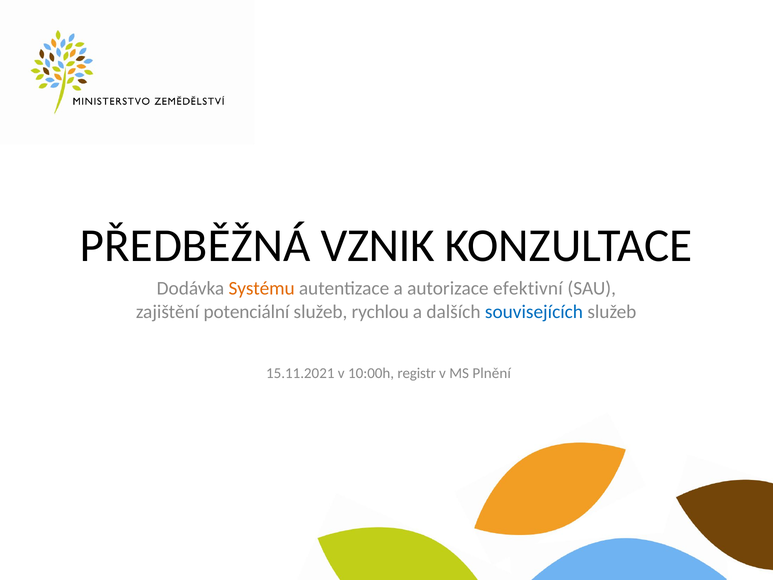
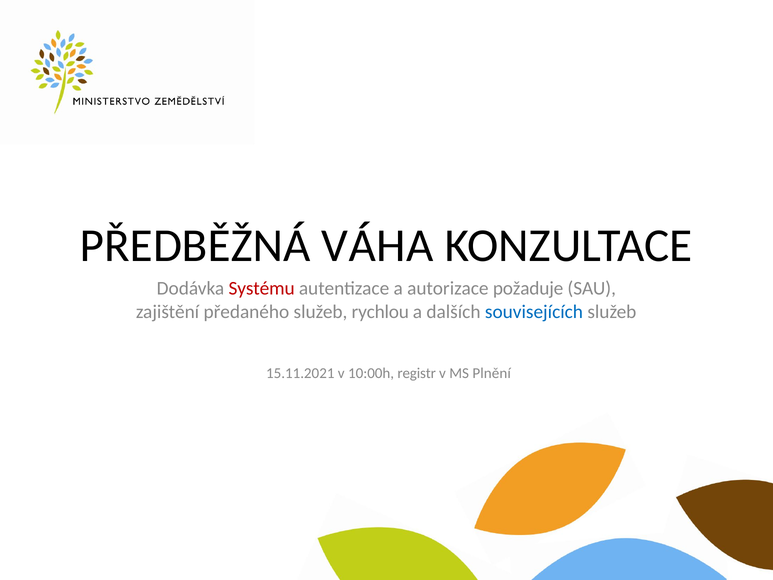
VZNIK: VZNIK -> VÁHA (377, 246)
Systému colour: orange -> red (262, 288)
efektivní: efektivní -> požaduje (528, 288)
potenciální: potenciální -> předaného (246, 312)
